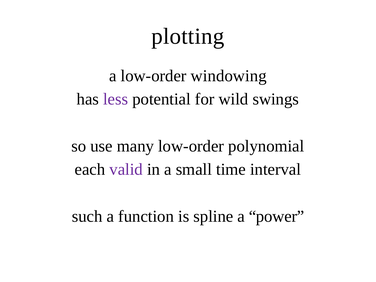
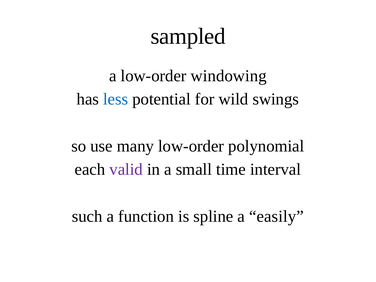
plotting: plotting -> sampled (188, 36)
less colour: purple -> blue (116, 99)
power: power -> easily (276, 216)
